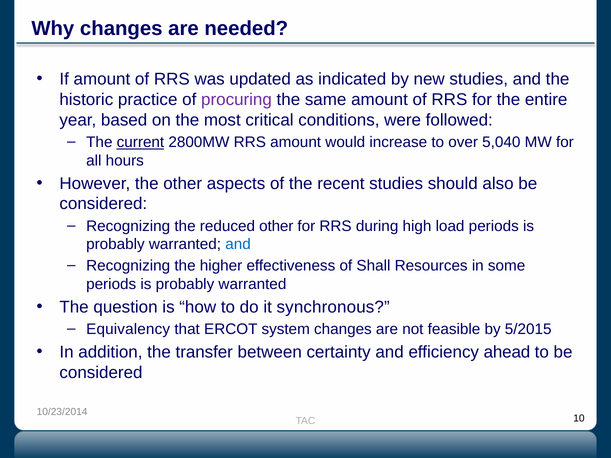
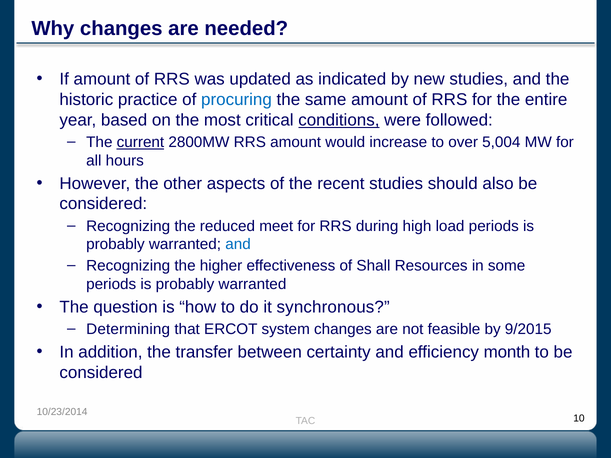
procuring colour: purple -> blue (236, 100)
conditions underline: none -> present (339, 120)
5,040: 5,040 -> 5,004 (501, 142)
reduced other: other -> meet (276, 226)
Equivalency: Equivalency -> Determining (128, 329)
5/2015: 5/2015 -> 9/2015 (528, 329)
ahead: ahead -> month (507, 352)
